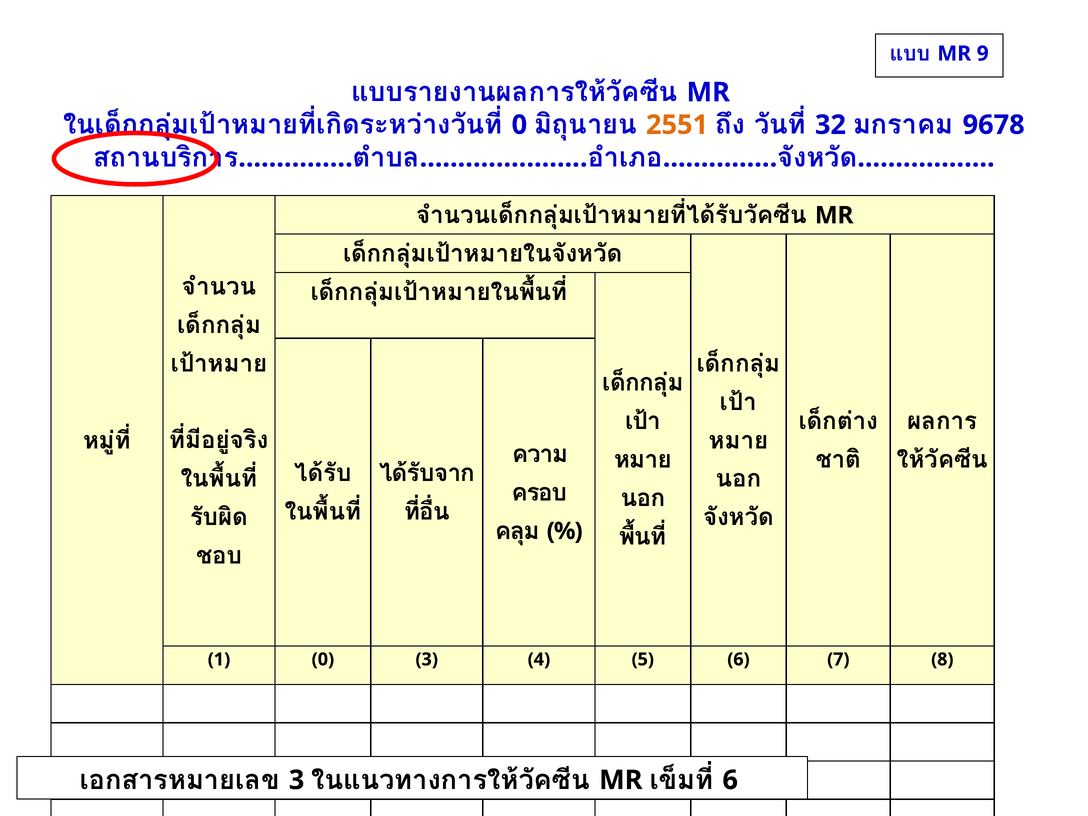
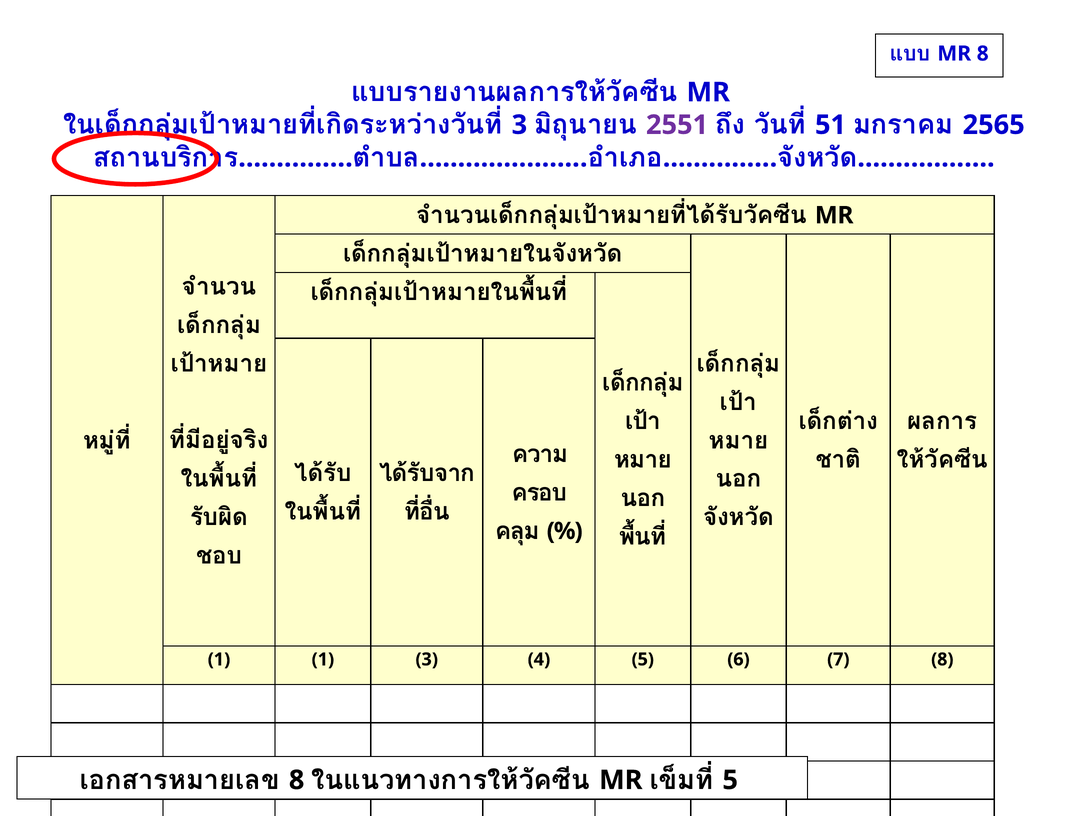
MR 9: 9 -> 8 (983, 54)
0: 0 -> 3 (519, 125)
2551 colour: orange -> purple (677, 125)
32: 32 -> 51 (830, 125)
9678: 9678 -> 2565 (994, 125)
1 0: 0 -> 1 (323, 659)
3: 3 -> 8 (297, 780)
6: 6 -> 5 (730, 780)
